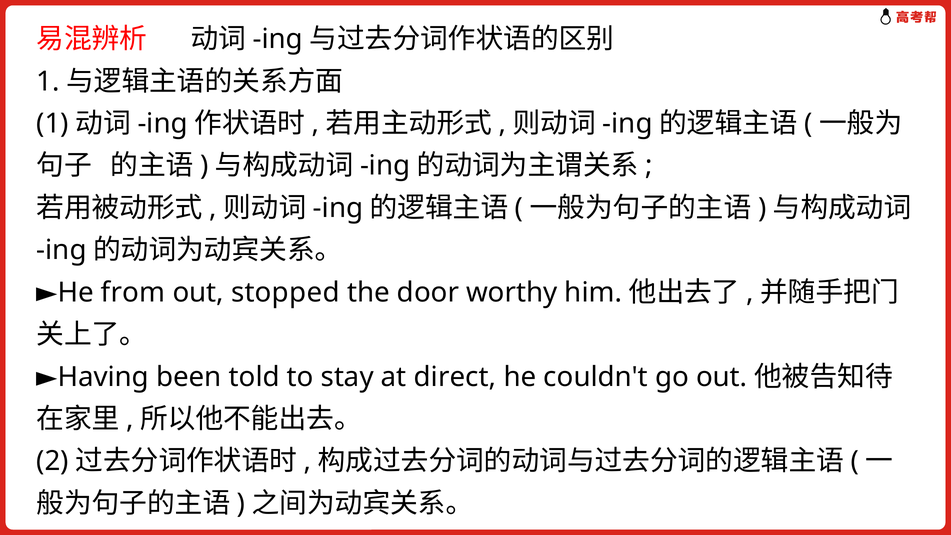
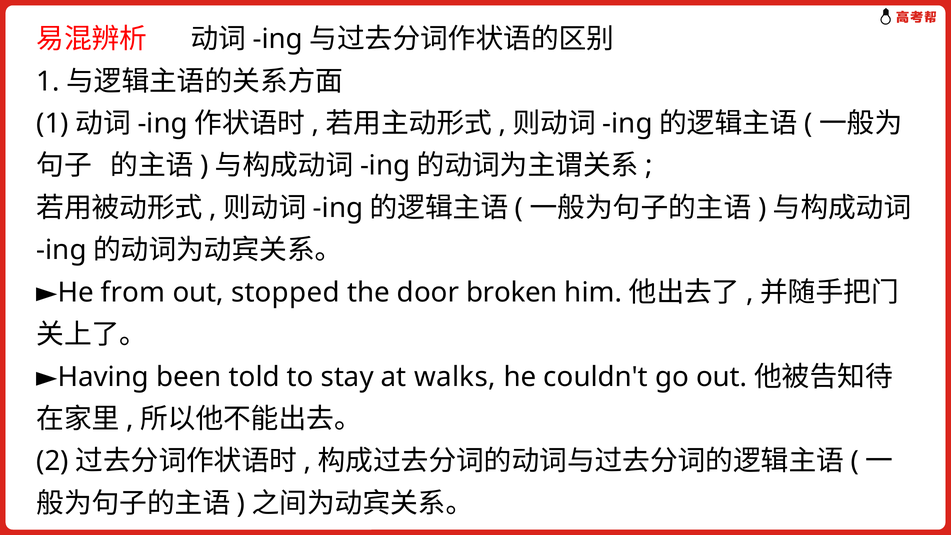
worthy: worthy -> broken (512, 292)
direct: direct -> walks (455, 377)
